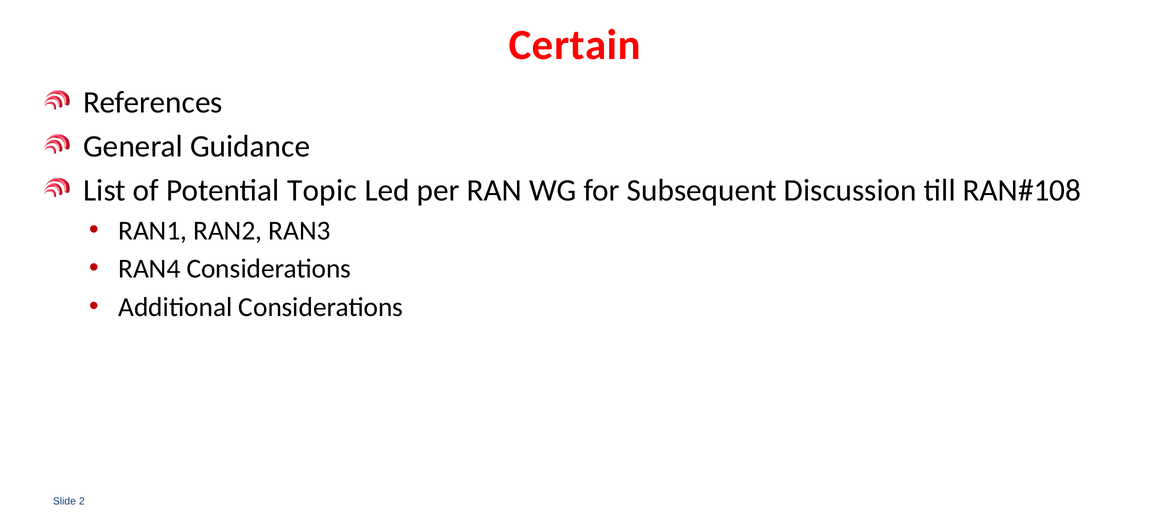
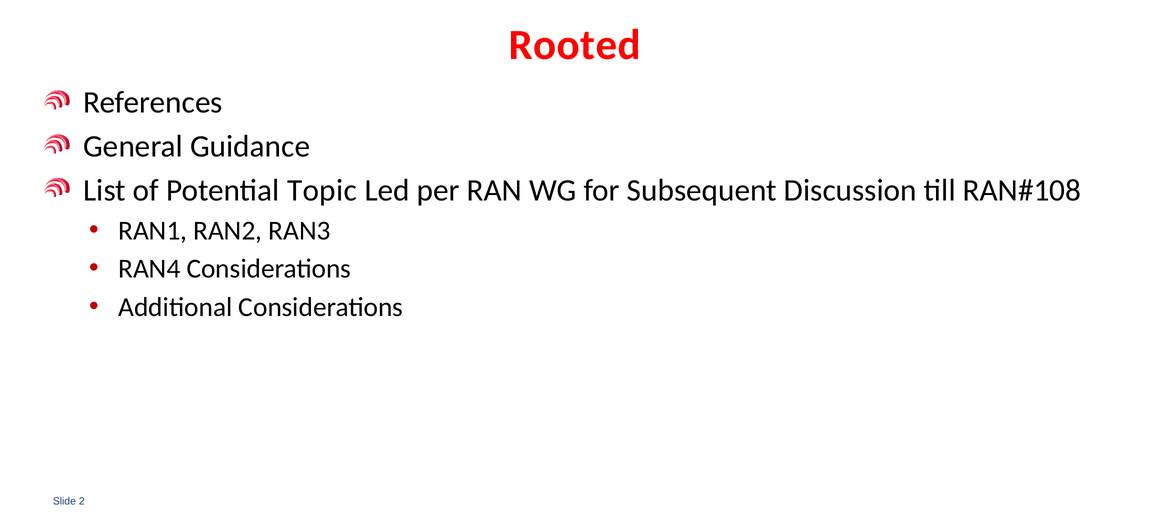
Certain: Certain -> Rooted (575, 45)
